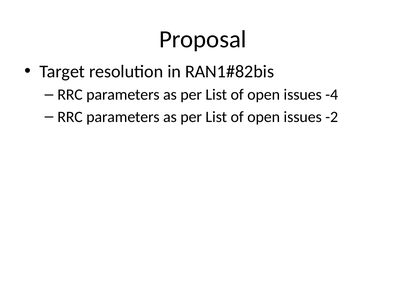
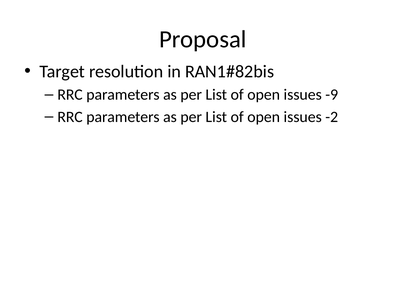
-4: -4 -> -9 (332, 95)
